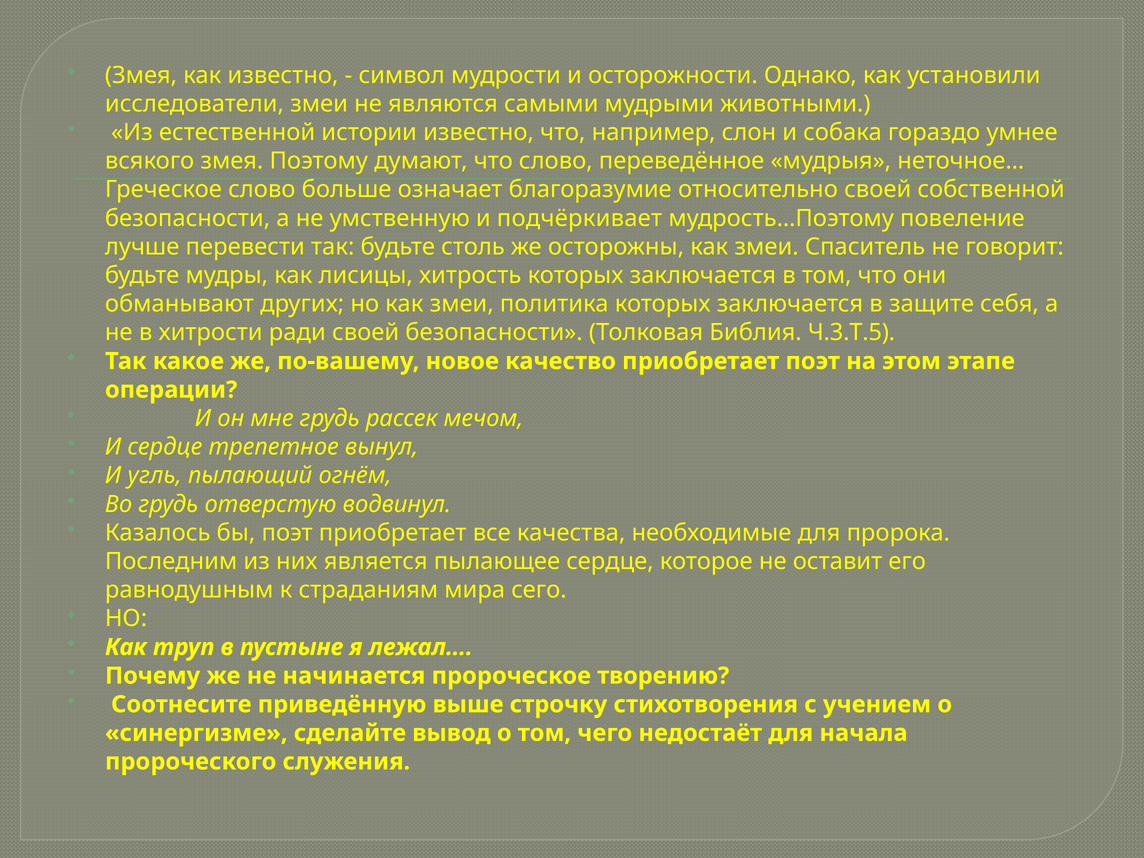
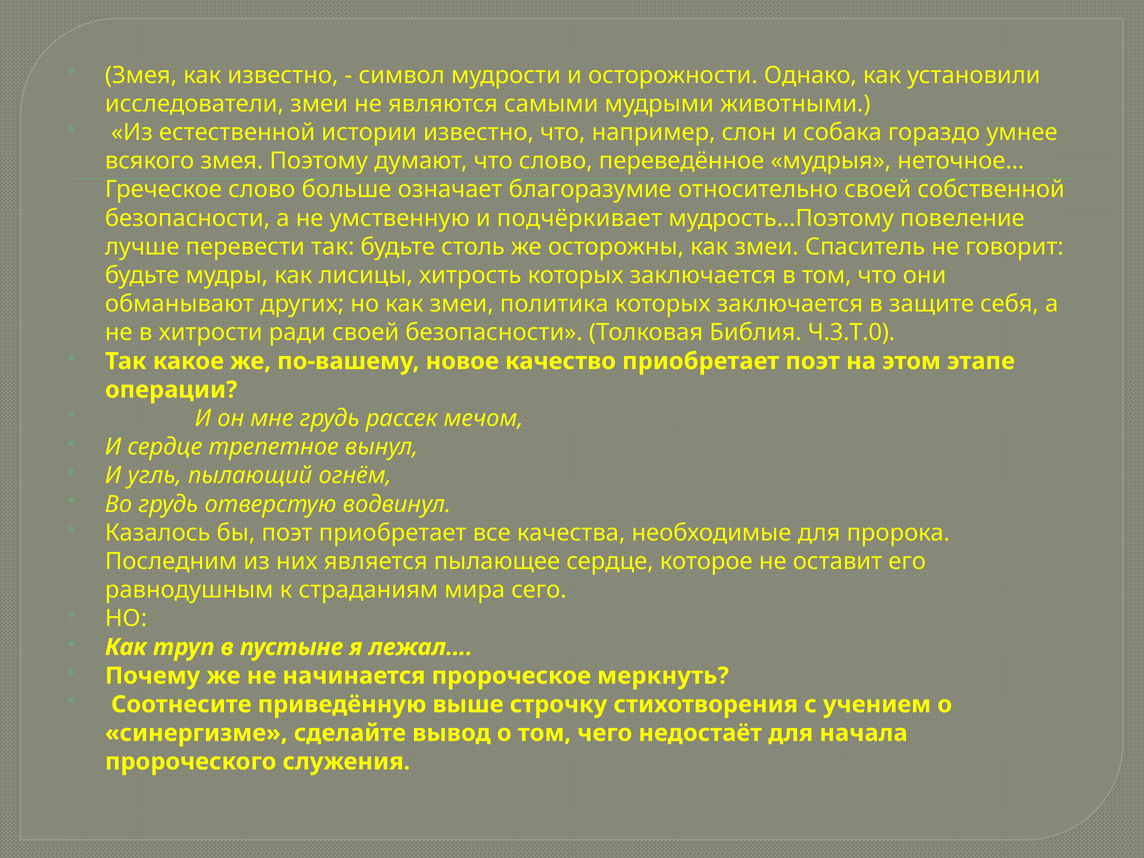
Ч.3.Т.5: Ч.3.Т.5 -> Ч.3.Т.0 (851, 333)
творению: творению -> меркнуть (663, 676)
